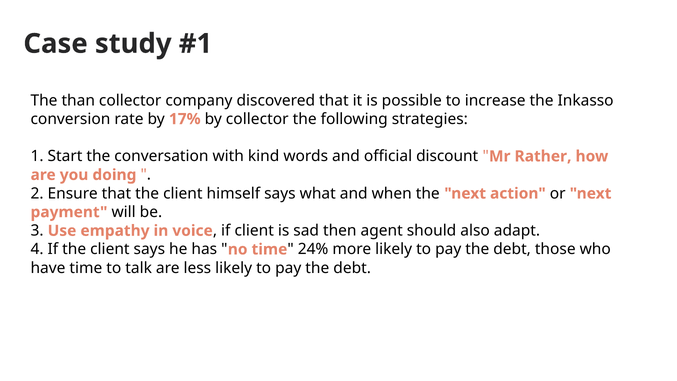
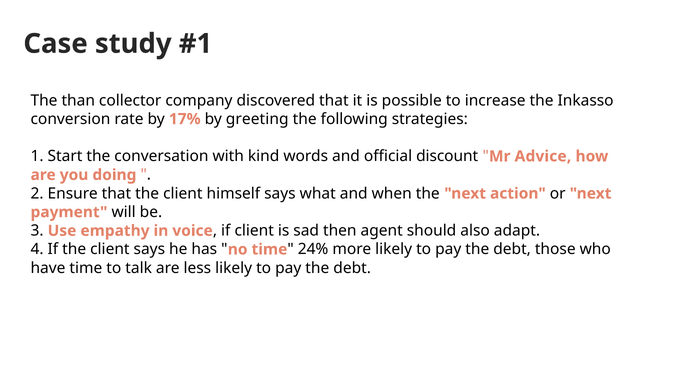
by collector: collector -> greeting (257, 119)
Rather: Rather -> Advice (543, 156)
